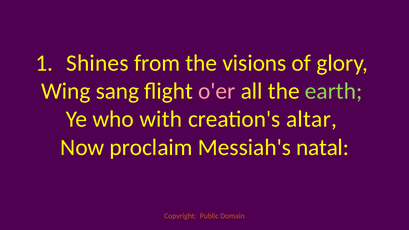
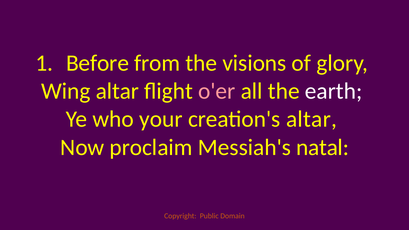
Shines: Shines -> Before (98, 63)
Wing sang: sang -> altar (117, 91)
earth colour: light green -> white (334, 91)
with: with -> your (161, 119)
